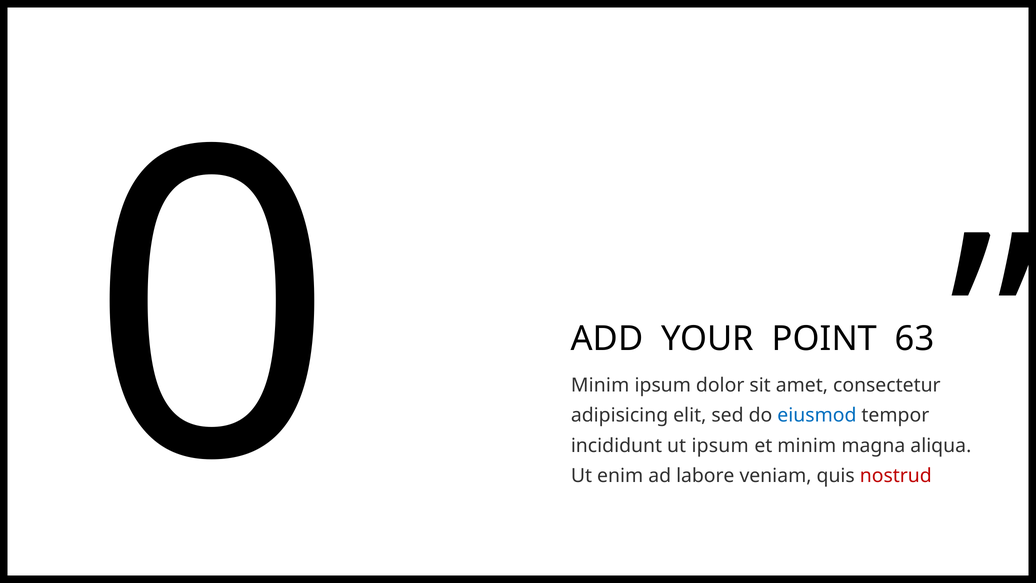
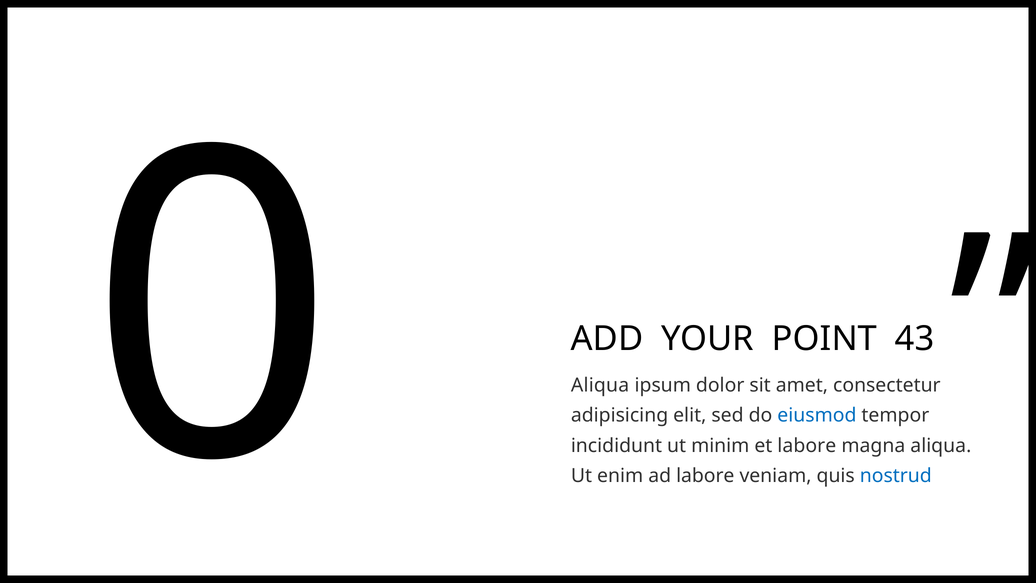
63: 63 -> 43 (915, 338)
Minim: Minim -> Aliqua (600, 385)
ut ipsum: ipsum -> minim (720, 446)
et minim: minim -> labore (807, 446)
nostrud colour: red -> blue (896, 476)
